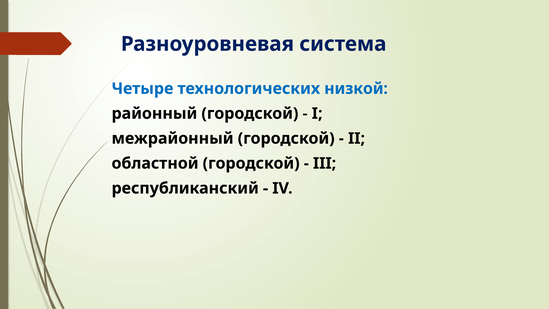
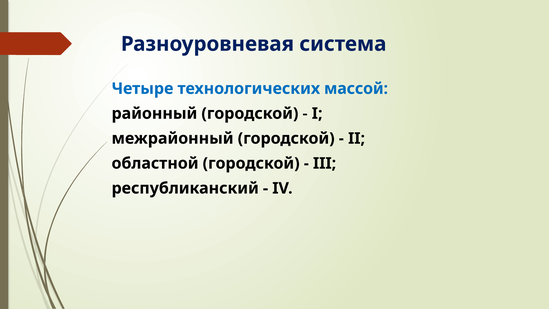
низкой: низкой -> массой (356, 89)
